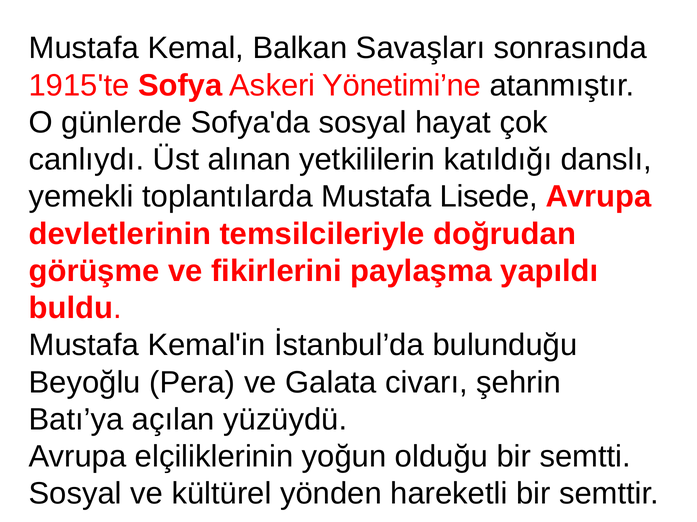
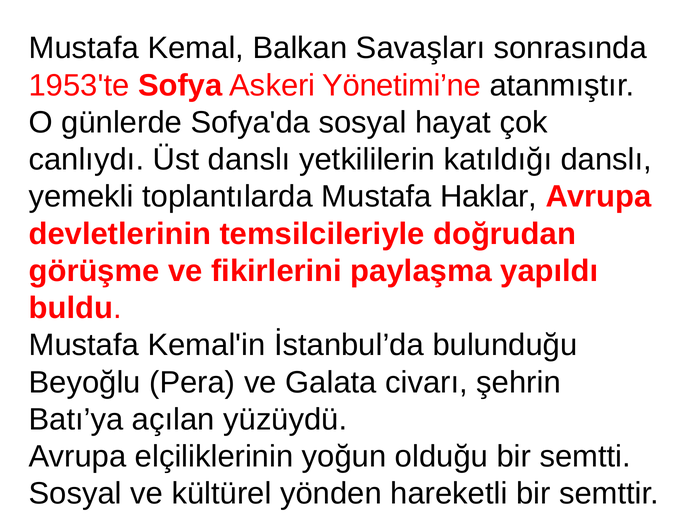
1915'te: 1915'te -> 1953'te (79, 85)
Üst alınan: alınan -> danslı (249, 160)
Lisede: Lisede -> Haklar (489, 197)
